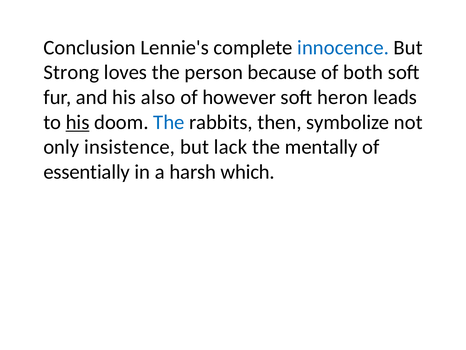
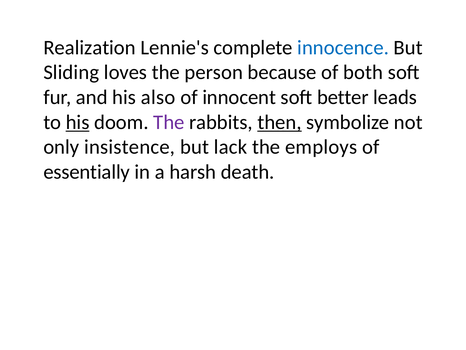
Conclusion: Conclusion -> Realization (90, 47)
Strong: Strong -> Sliding (71, 72)
however: however -> innocent (239, 97)
heron: heron -> better (343, 97)
The colour: blue -> purple (169, 122)
then underline: none -> present (280, 122)
mentally: mentally -> employs (321, 147)
which: which -> death (248, 172)
